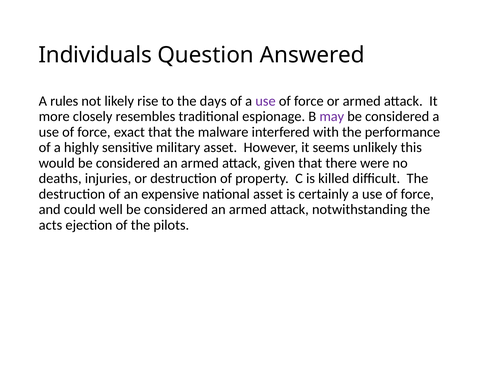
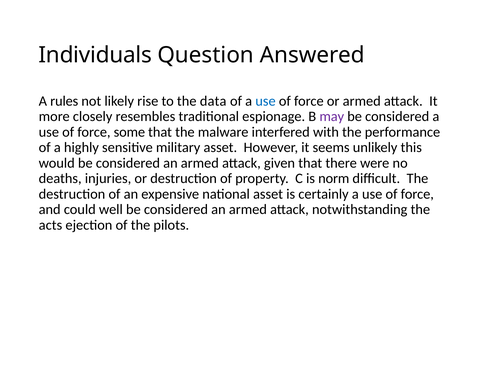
days: days -> data (213, 101)
use colour: purple -> blue (266, 101)
exact: exact -> some (129, 132)
killed: killed -> norm (334, 179)
